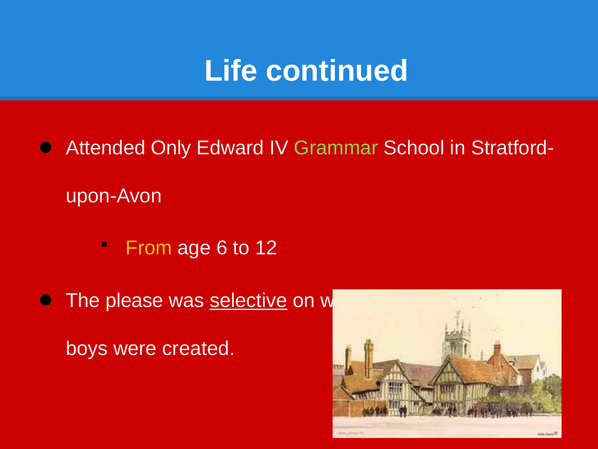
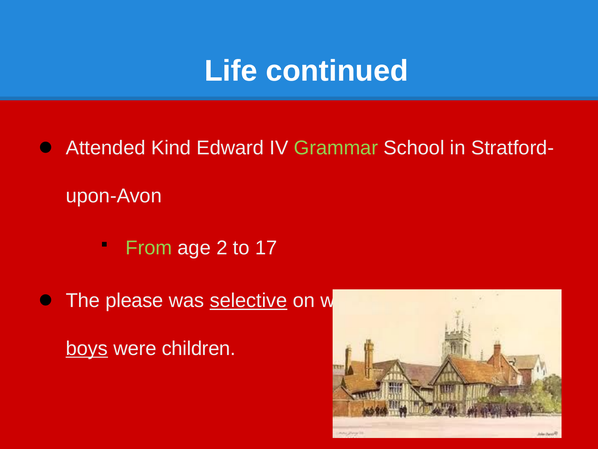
Attended Only: Only -> Kind (171, 148)
From colour: yellow -> light green (149, 248)
6: 6 -> 2 (222, 248)
12: 12 -> 17 (266, 248)
boys underline: none -> present (87, 348)
created: created -> children (199, 348)
